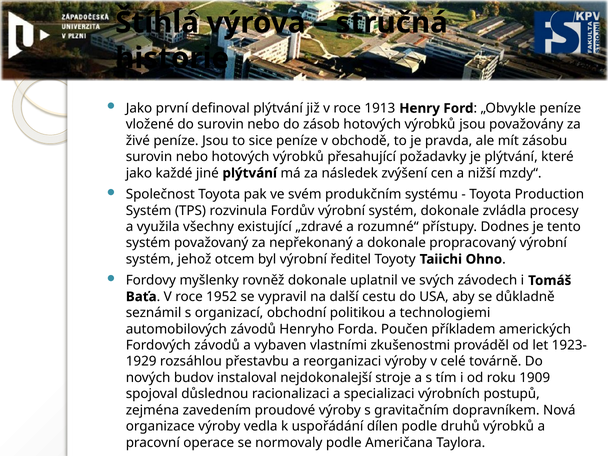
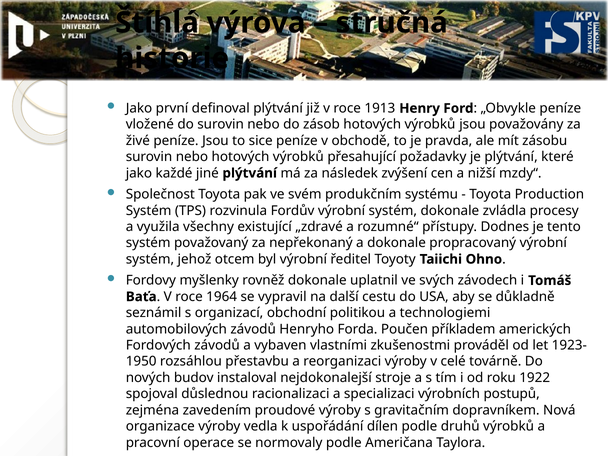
1952: 1952 -> 1964 (222, 297)
1929: 1929 -> 1950 (141, 362)
1909: 1909 -> 1922 (535, 378)
